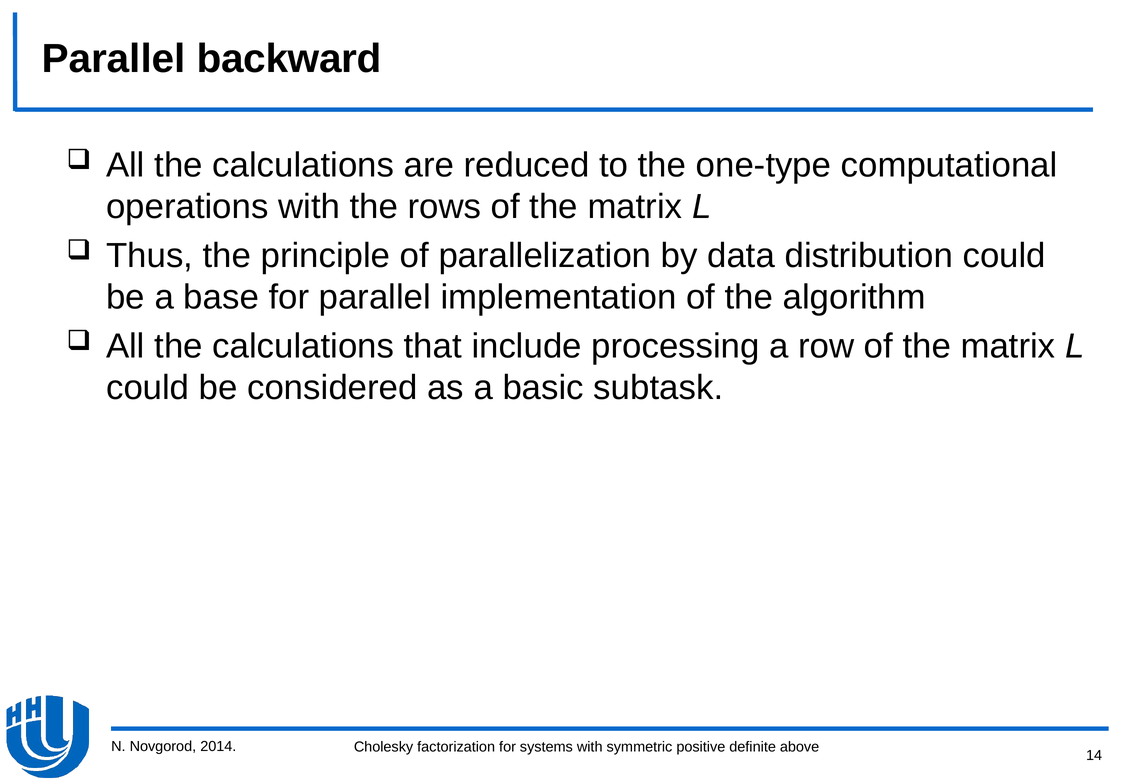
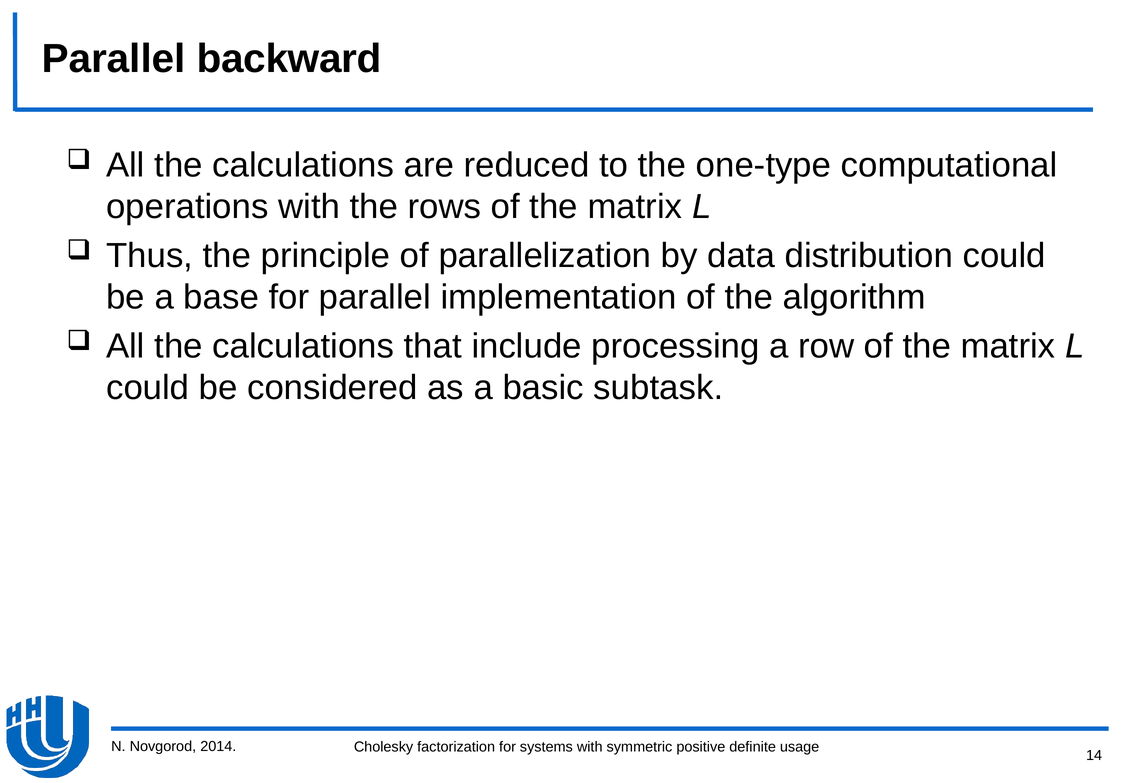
above: above -> usage (800, 747)
